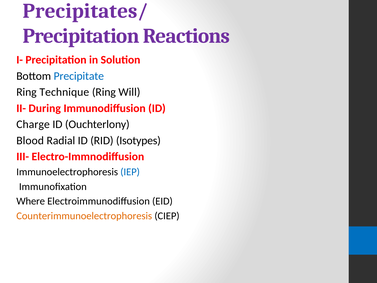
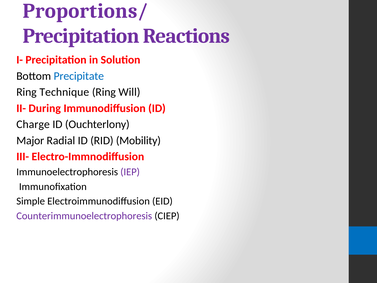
Precipitates/: Precipitates/ -> Proportions/ (85, 11)
Blood: Blood -> Major (30, 140)
Isotypes: Isotypes -> Mobility (138, 140)
IEP colour: blue -> purple (130, 172)
Where: Where -> Simple (31, 201)
Counterimmunoelectrophoresis colour: orange -> purple (84, 216)
